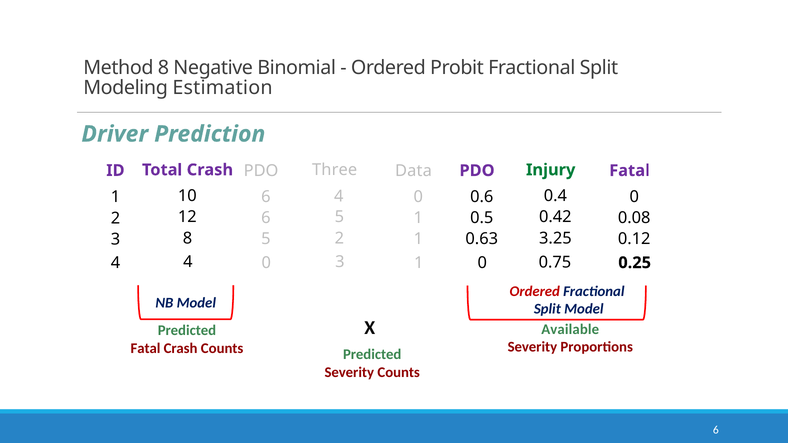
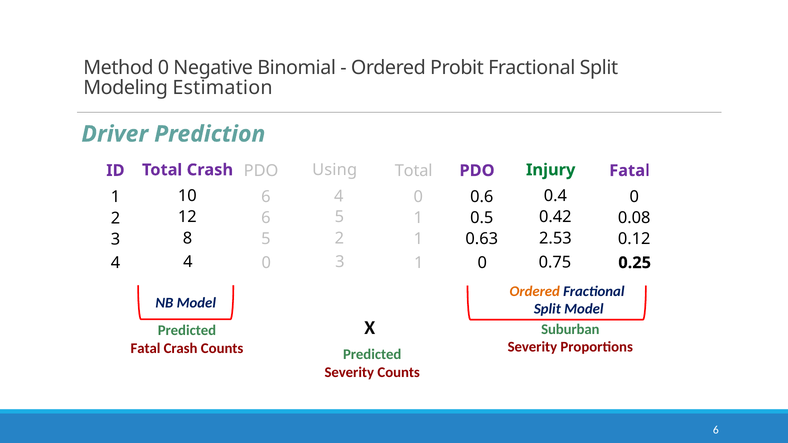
Method 8: 8 -> 0 (163, 68)
Three: Three -> Using (335, 170)
Data: Data -> Total (414, 171)
3.25: 3.25 -> 2.53 (555, 238)
Ordered colour: red -> orange (535, 291)
Available: Available -> Suburban (570, 329)
